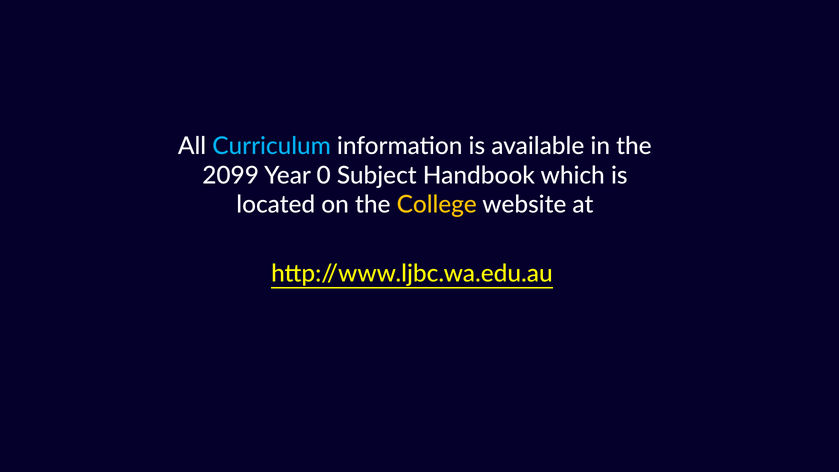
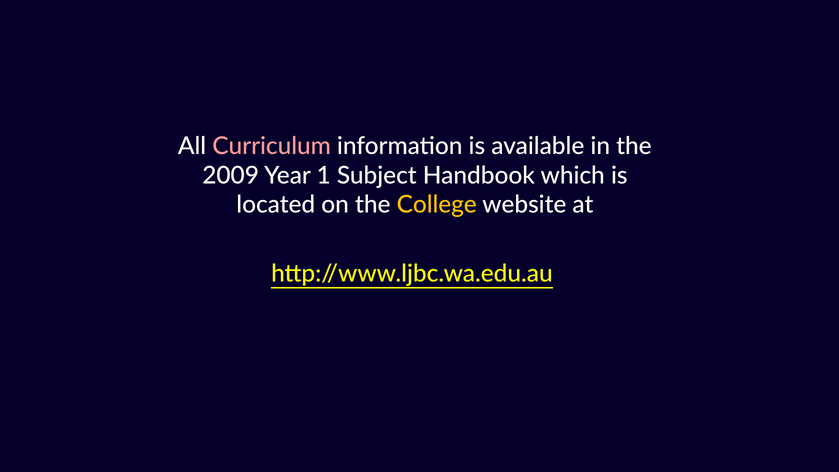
Curriculum colour: light blue -> pink (272, 146)
2099: 2099 -> 2009 (231, 175)
0: 0 -> 1 (324, 175)
